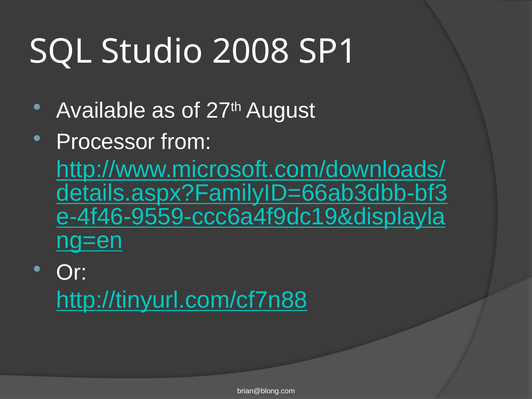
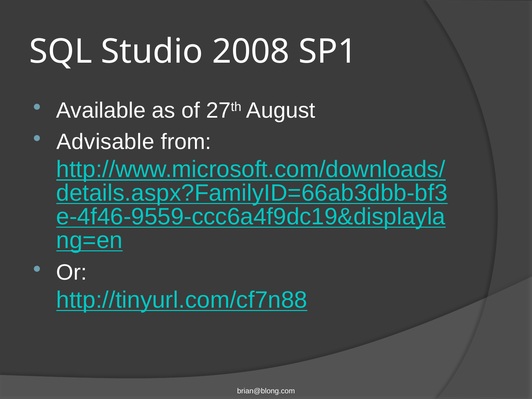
Processor: Processor -> Advisable (105, 142)
